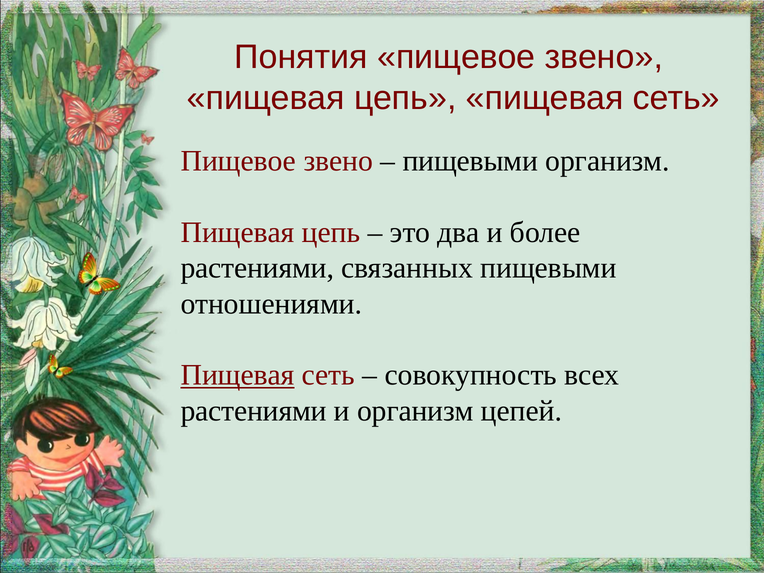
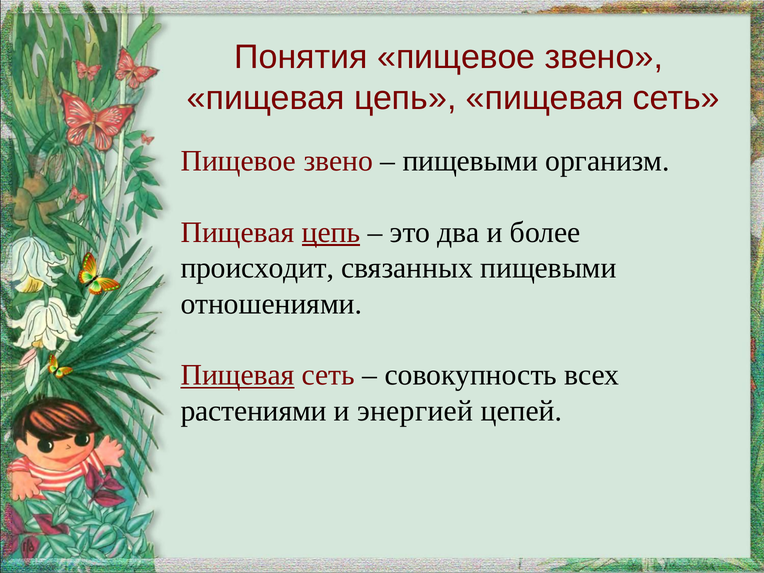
цепь underline: none -> present (331, 232)
растениями: растениями -> происходит (257, 268)
и организм: организм -> энергией (415, 411)
